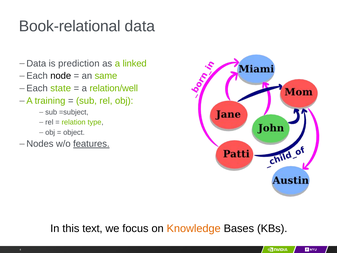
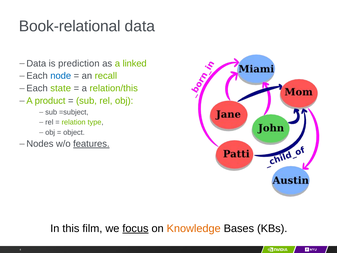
node colour: black -> blue (61, 76)
same: same -> recall (106, 76)
relation/well: relation/well -> relation/this (114, 88)
training: training -> product (50, 101)
text: text -> film (92, 228)
focus underline: none -> present (135, 228)
